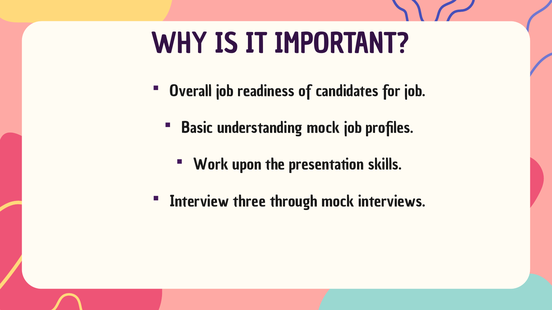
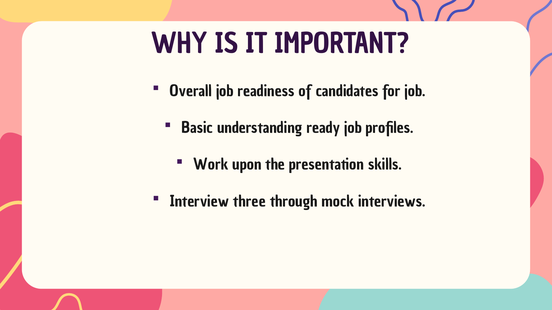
understanding mock: mock -> ready (323, 128)
